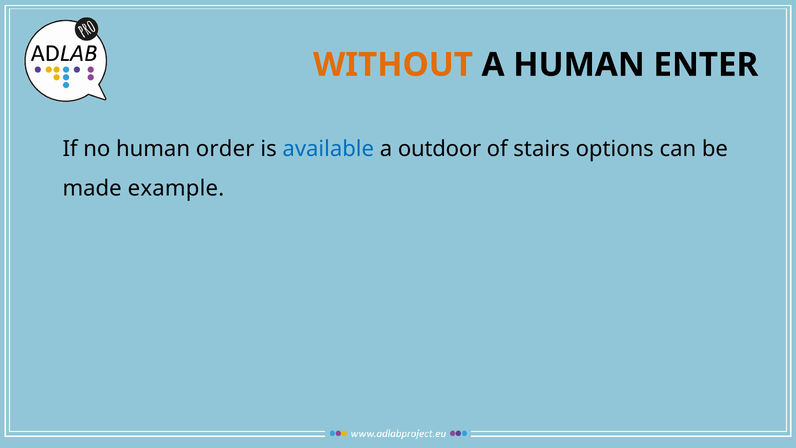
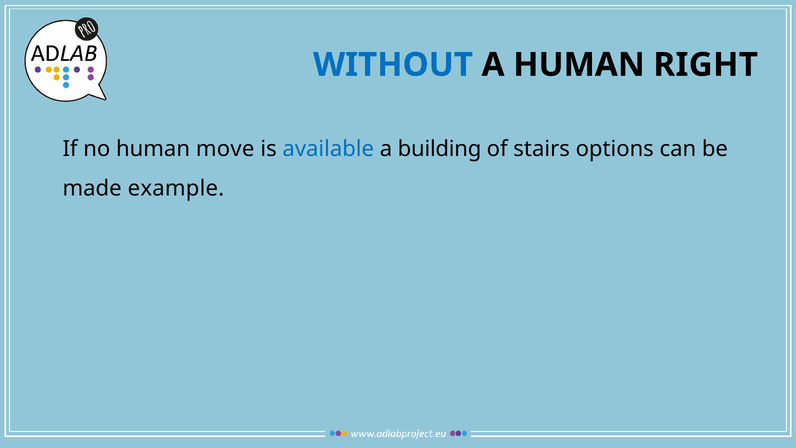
WITHOUT colour: orange -> blue (393, 65)
ENTER: ENTER -> RIGHT (706, 65)
order: order -> move (225, 149)
outdoor: outdoor -> building (440, 149)
